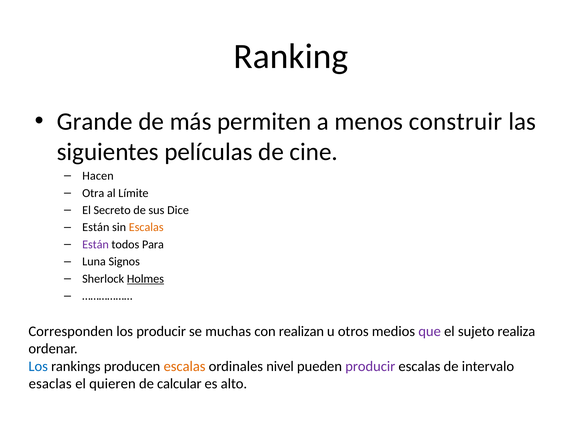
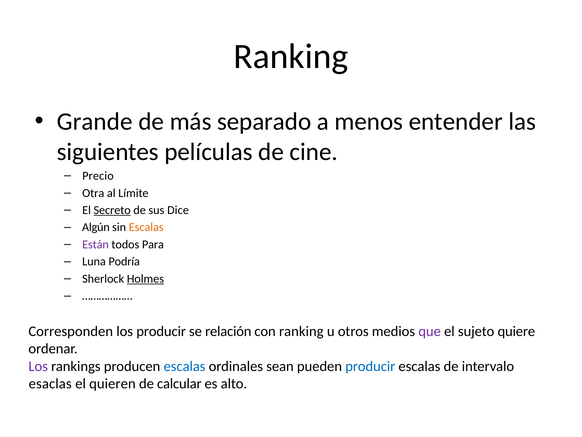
permiten: permiten -> separado (264, 122)
construir: construir -> entender (456, 122)
Hacen: Hacen -> Precio (98, 176)
Secreto underline: none -> present (112, 210)
Están: Están -> Algún (96, 227)
Signos: Signos -> Podría (124, 261)
muchas: muchas -> relación (228, 331)
con realizan: realizan -> ranking (301, 331)
realiza: realiza -> quiere (516, 331)
Los colour: blue -> purple (38, 366)
escalas colour: orange -> blue (185, 366)
nivel: nivel -> sean (280, 366)
producir colour: purple -> blue (370, 366)
